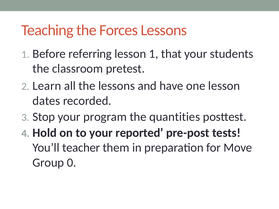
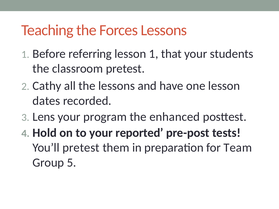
Learn: Learn -> Cathy (47, 86)
Stop: Stop -> Lens (44, 117)
quantities: quantities -> enhanced (175, 117)
You’ll teacher: teacher -> pretest (81, 148)
Move: Move -> Team (238, 148)
0: 0 -> 5 (72, 163)
